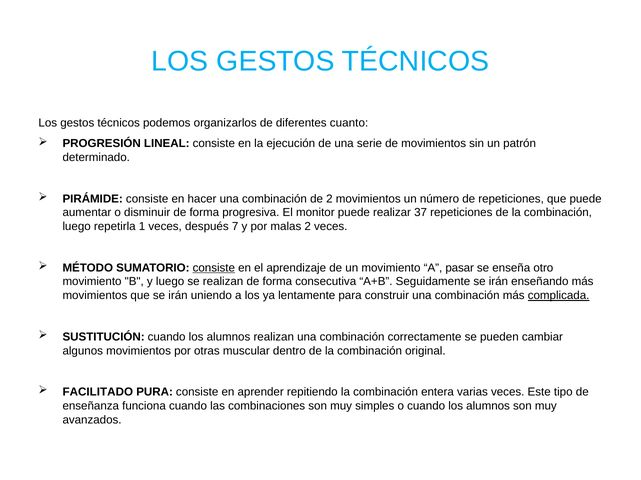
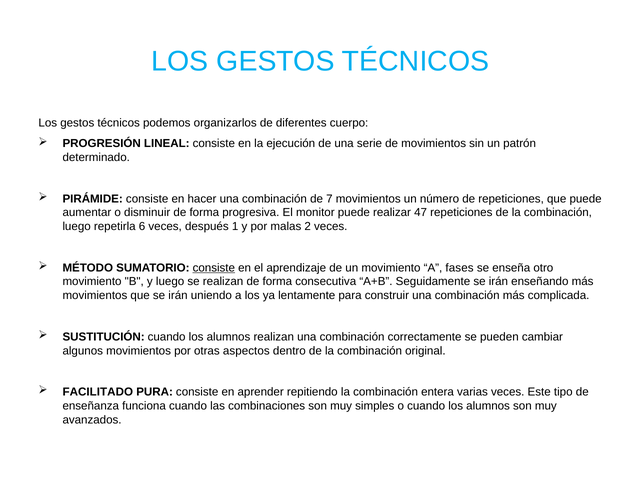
cuanto: cuanto -> cuerpo (349, 123)
de 2: 2 -> 7 (329, 199)
37: 37 -> 47 (421, 213)
1: 1 -> 6 (142, 227)
7: 7 -> 1 (235, 227)
pasar: pasar -> fases (460, 268)
complicada underline: present -> none (559, 296)
muscular: muscular -> aspectos (246, 351)
